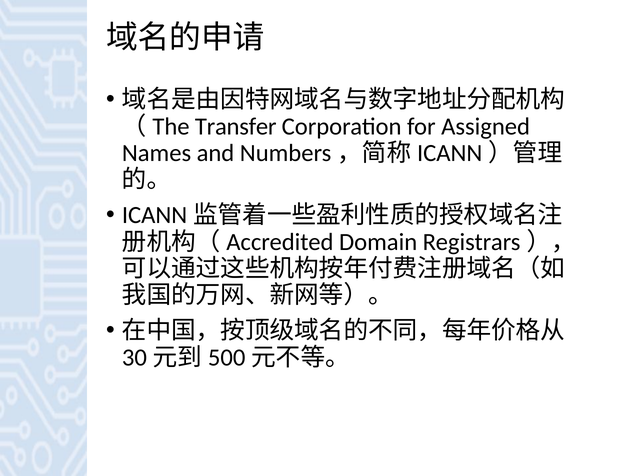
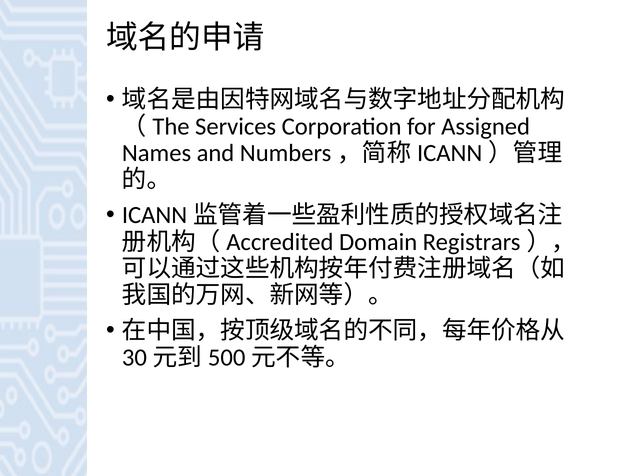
Transfer: Transfer -> Services (236, 126)
